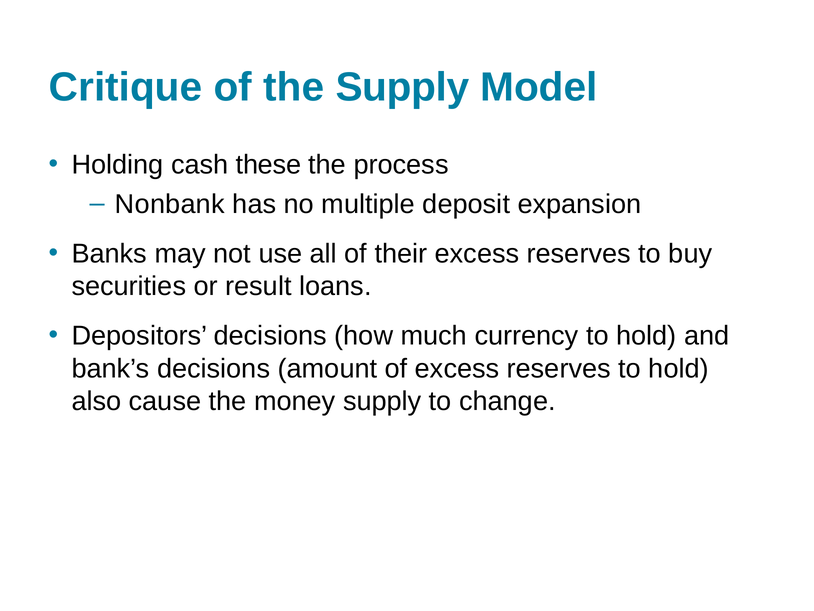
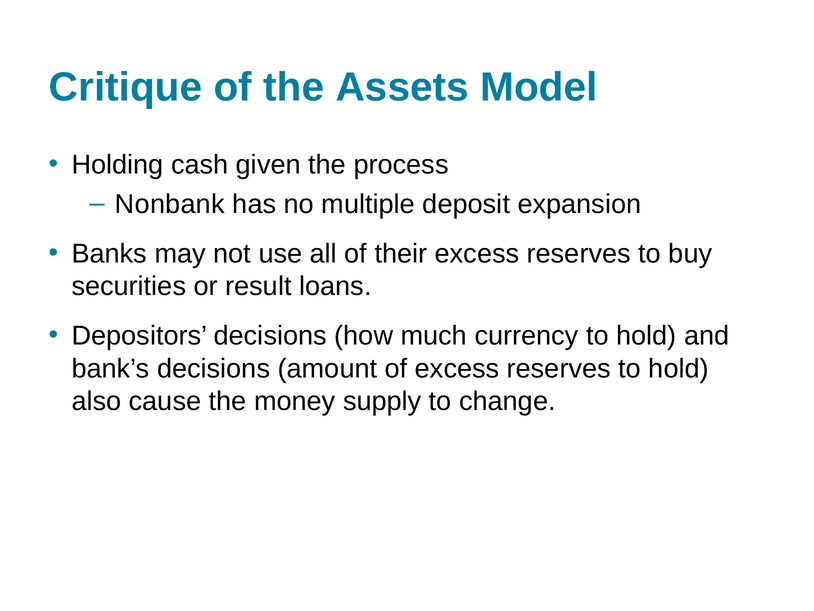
the Supply: Supply -> Assets (402, 87)
these: these -> given (268, 165)
